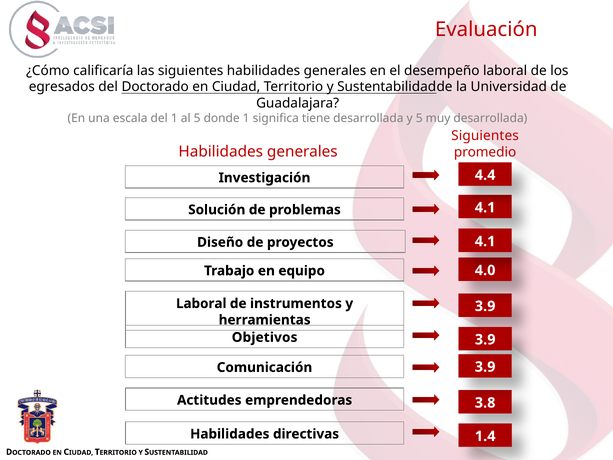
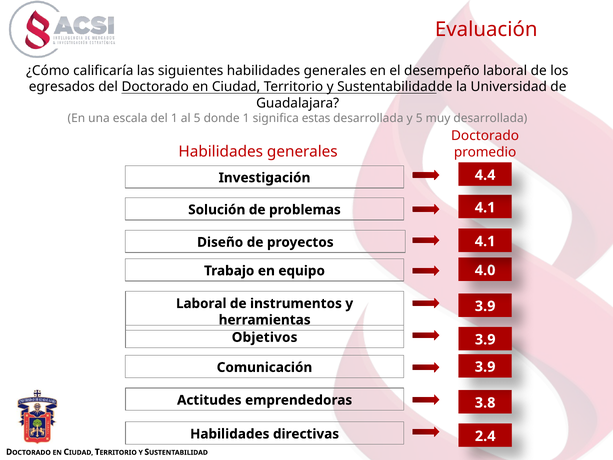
tiene: tiene -> estas (316, 118)
Siguientes: Siguientes -> Doctorado (485, 136)
1.4: 1.4 -> 2.4 (485, 436)
